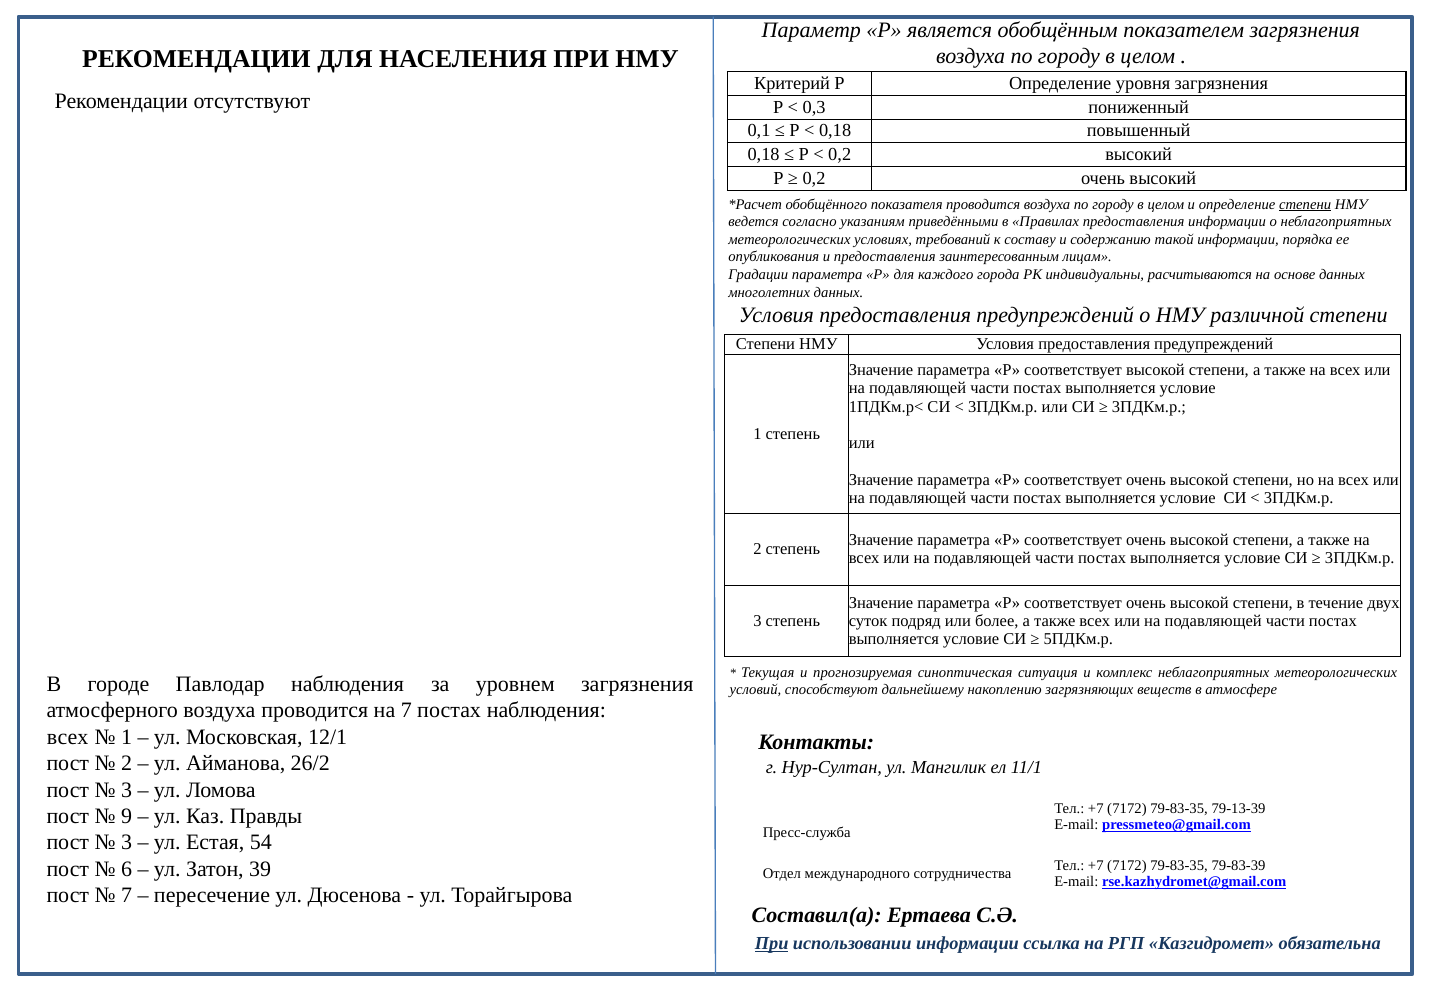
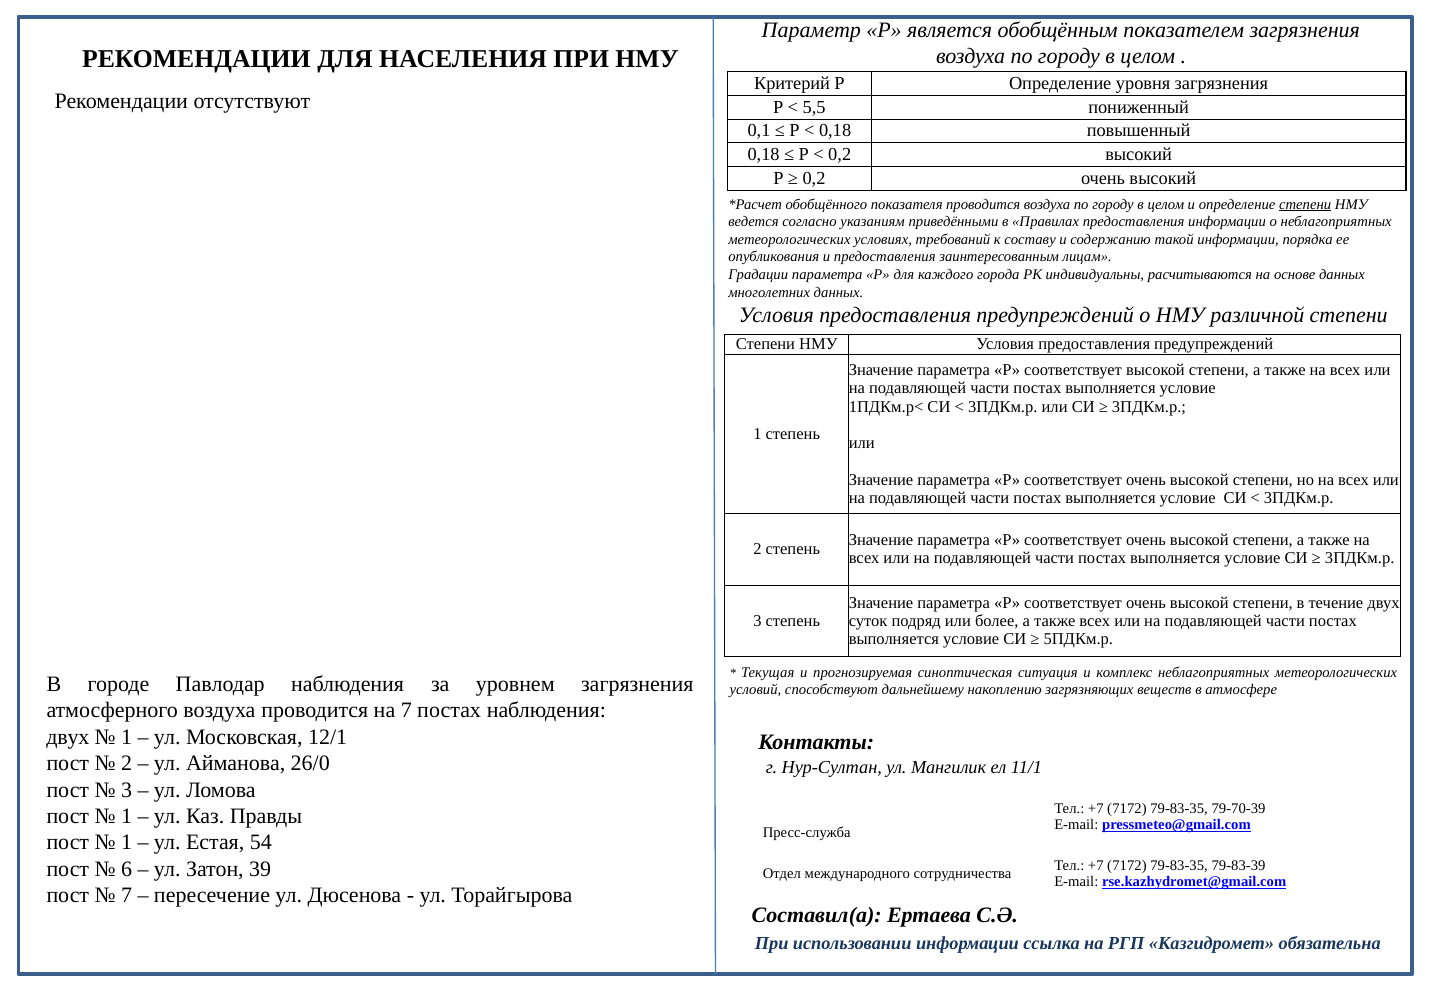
0,3: 0,3 -> 5,5 (814, 107)
всех: всех -> двух (68, 737)
26/2: 26/2 -> 26/0 (310, 763)
79-13-39: 79-13-39 -> 79-70-39 (1239, 808)
9: 9 -> 1 (127, 816)
3: 3 -> 1 (127, 842)
При underline: present -> none (772, 943)
